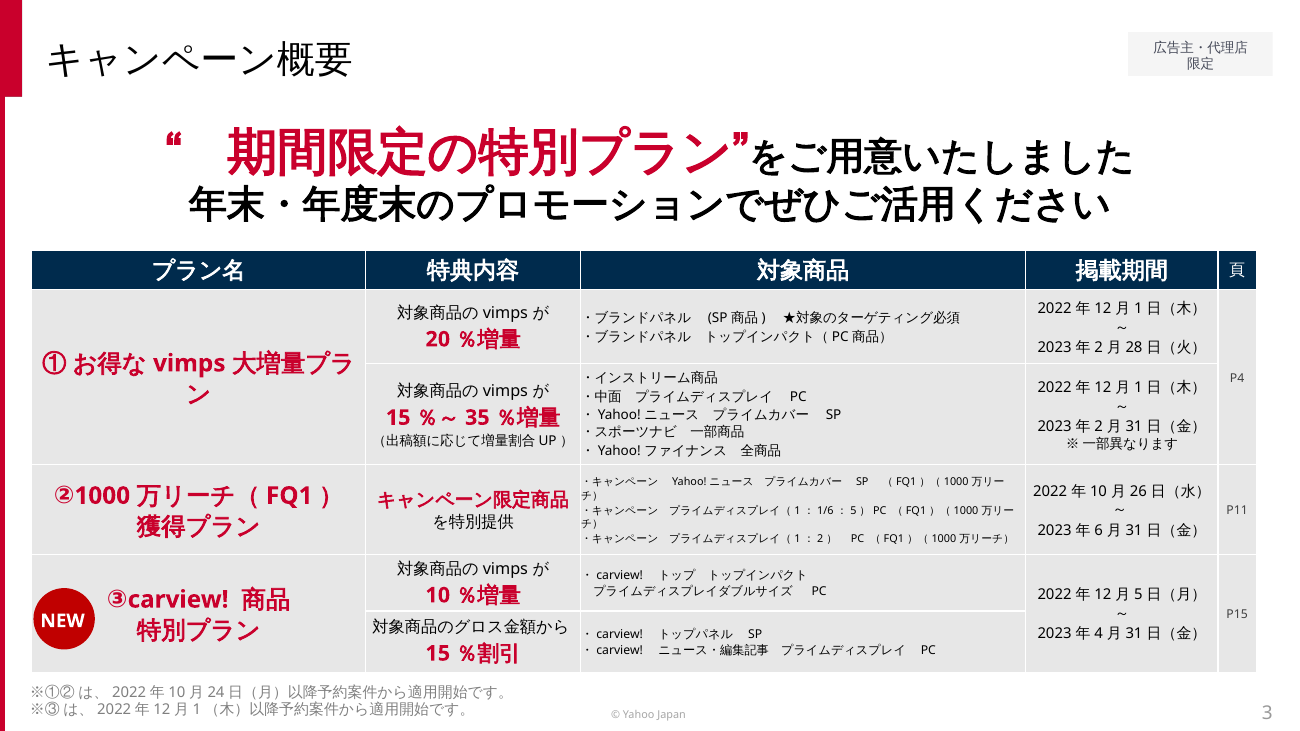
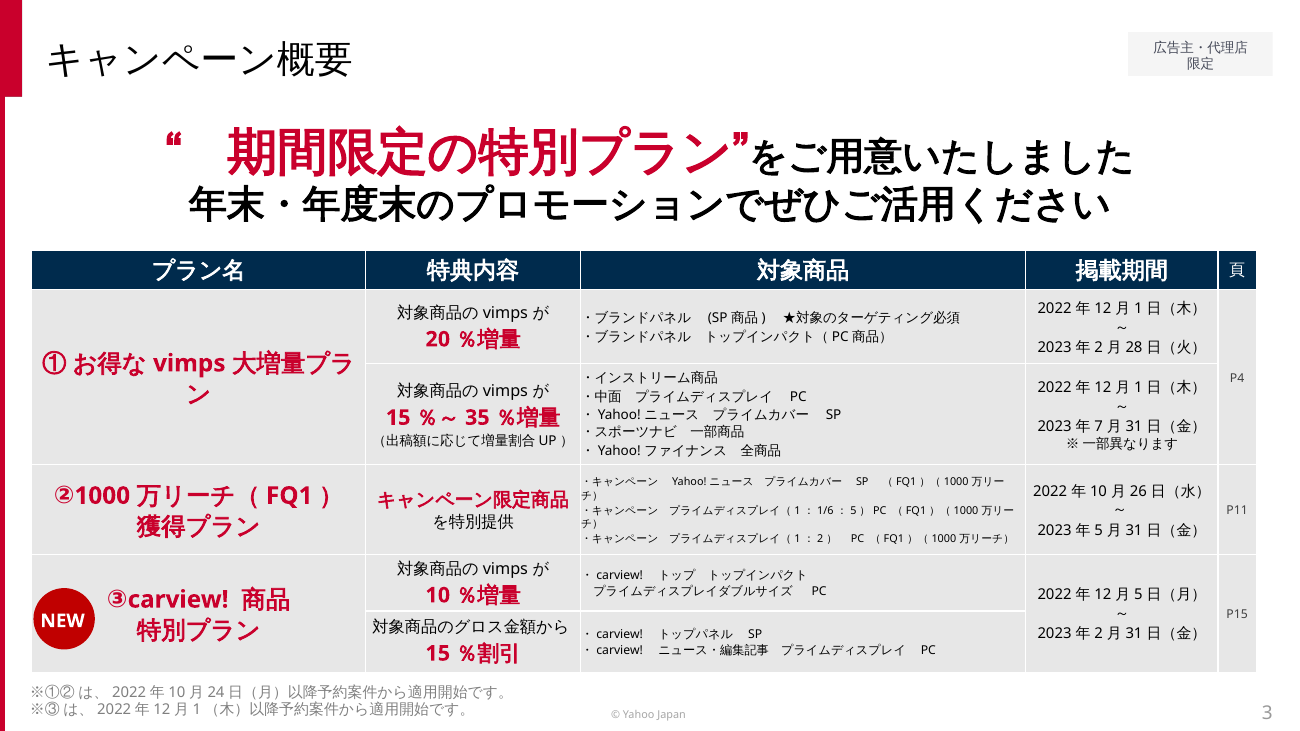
2: 2 -> 7 (1099, 427)
6: 6 -> 5 (1099, 530)
4: 4 -> 2 (1099, 634)
